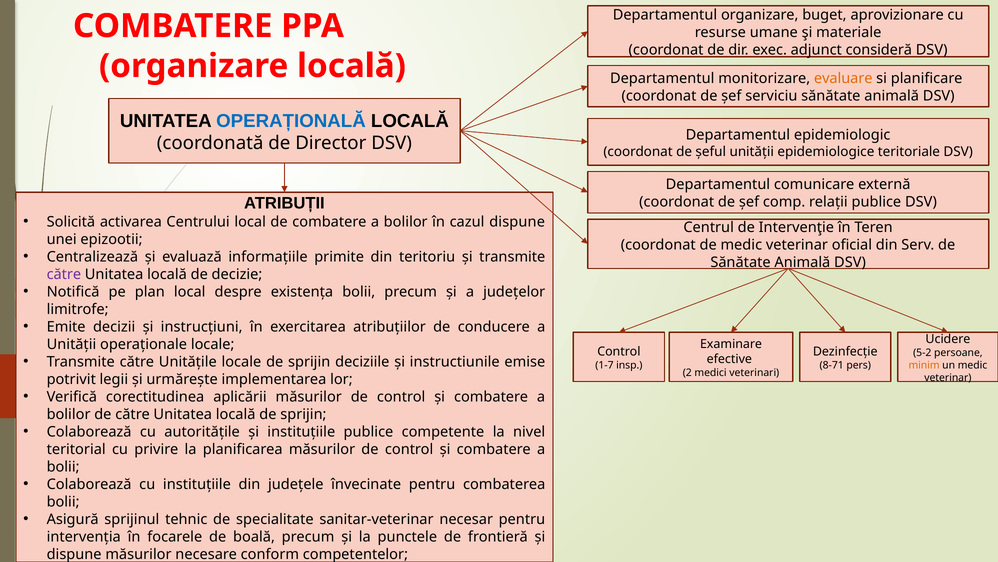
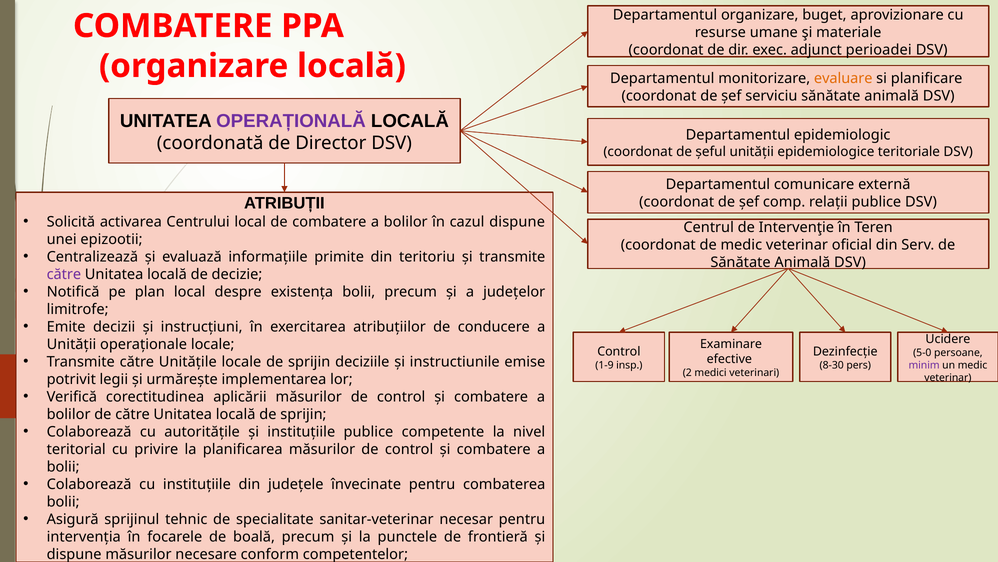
consideră: consideră -> perioadei (879, 50)
OPERAȚIONALĂ colour: blue -> purple (291, 121)
5-2: 5-2 -> 5-0 (922, 352)
1-7: 1-7 -> 1-9 (604, 365)
8-71: 8-71 -> 8-30 (832, 365)
minim colour: orange -> purple (924, 365)
